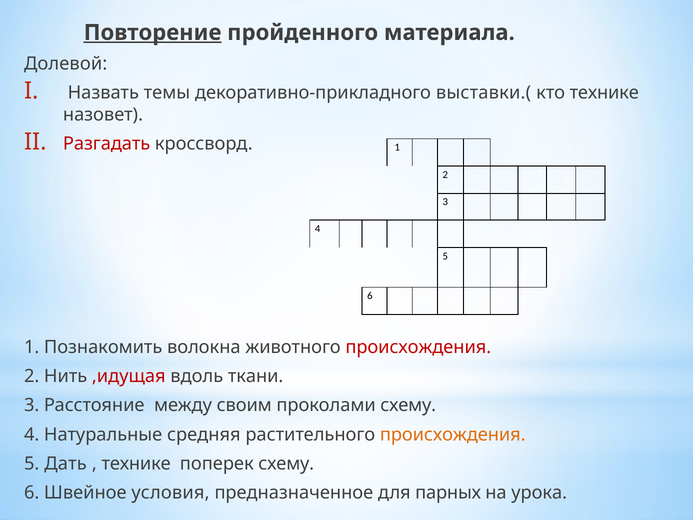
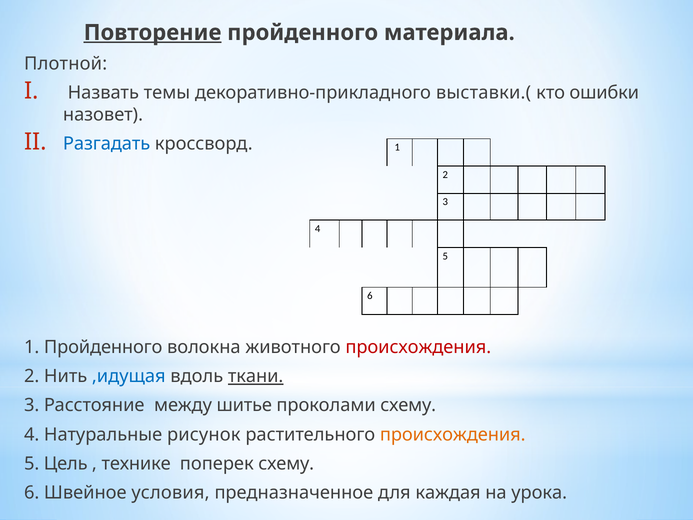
Долевой: Долевой -> Плотной (66, 64)
кто технике: технике -> ошибки (604, 93)
Разгадать colour: red -> blue (107, 144)
1 Познакомить: Познакомить -> Пройденного (103, 347)
,идущая colour: red -> blue (129, 376)
ткани underline: none -> present (256, 376)
своим: своим -> шитье (244, 405)
средняя: средняя -> рисунок (204, 434)
Дать: Дать -> Цель (66, 463)
парных: парных -> каждая (448, 492)
